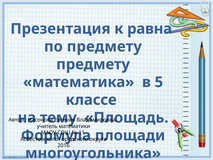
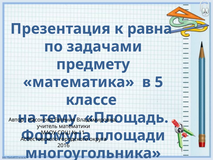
по предмету: предмету -> задачами (104, 47)
